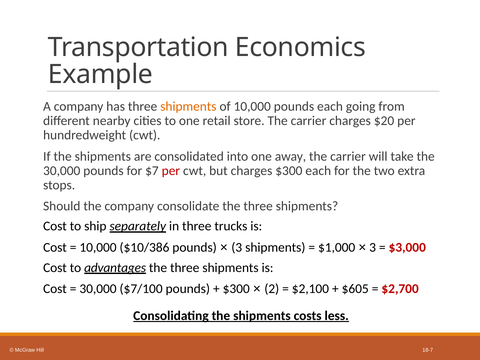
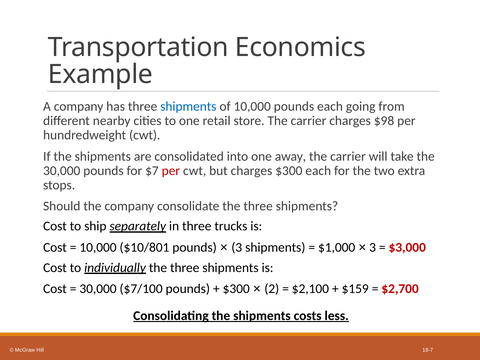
shipments colour: orange -> blue (188, 106)
$20: $20 -> $98 (384, 121)
$10/386: $10/386 -> $10/801 (144, 247)
advantages: advantages -> individually (115, 268)
$605: $605 -> $159 (355, 289)
